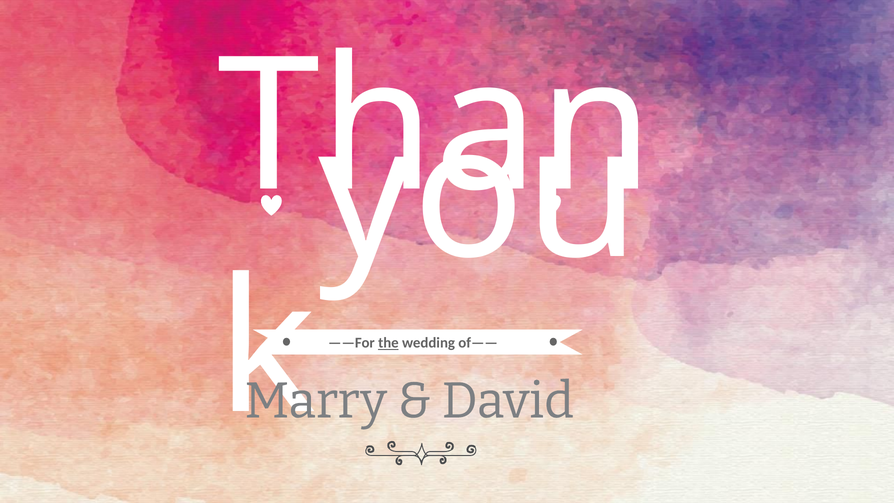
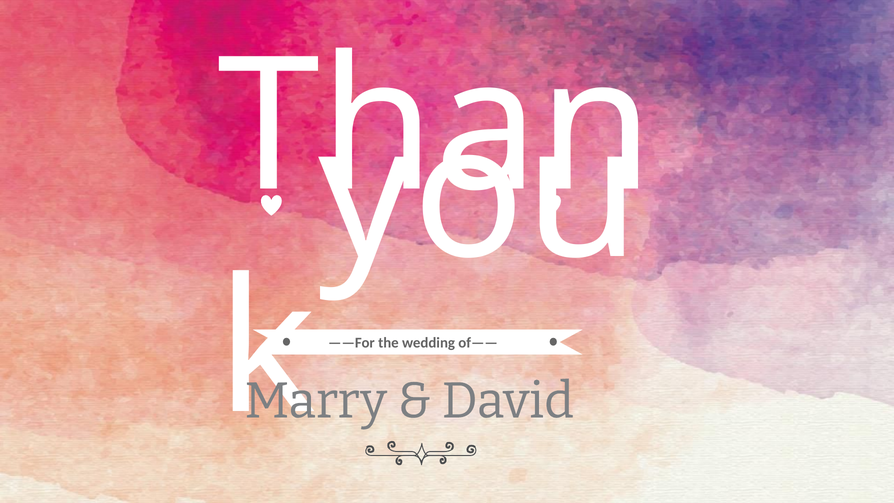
the underline: present -> none (388, 343)
